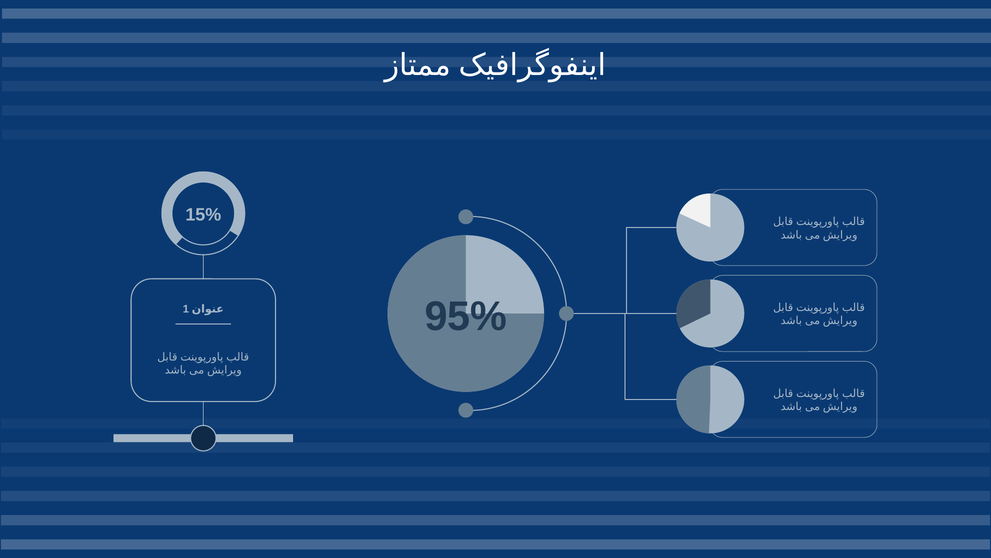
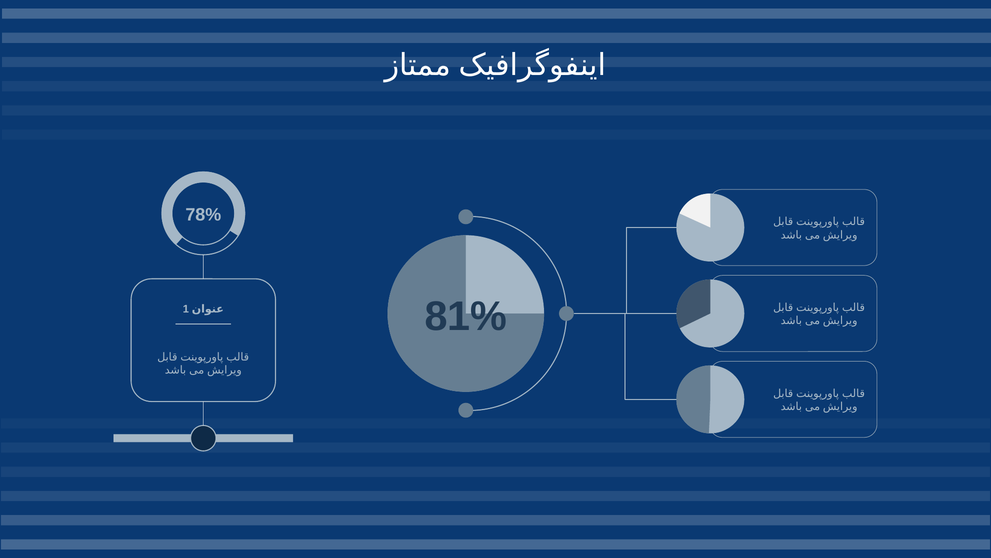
15%: 15% -> 78% (203, 214)
95%: 95% -> 81% (466, 316)
